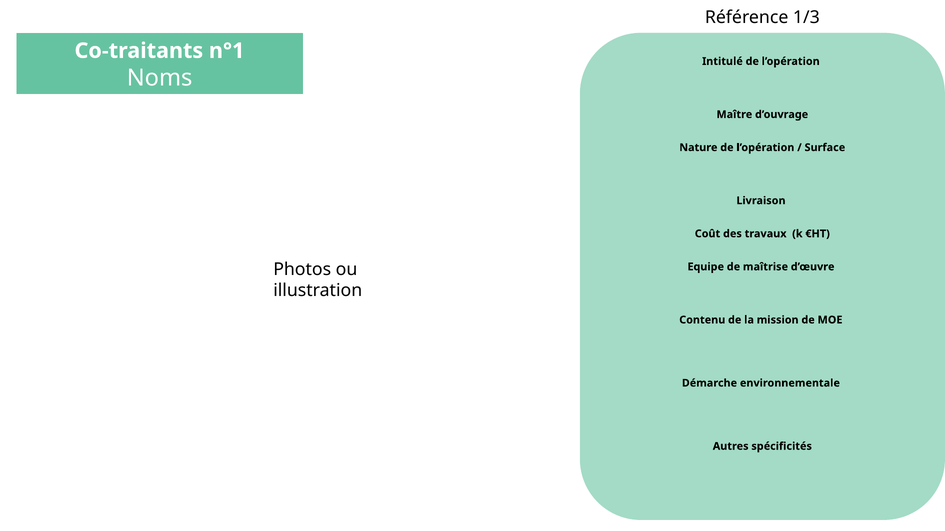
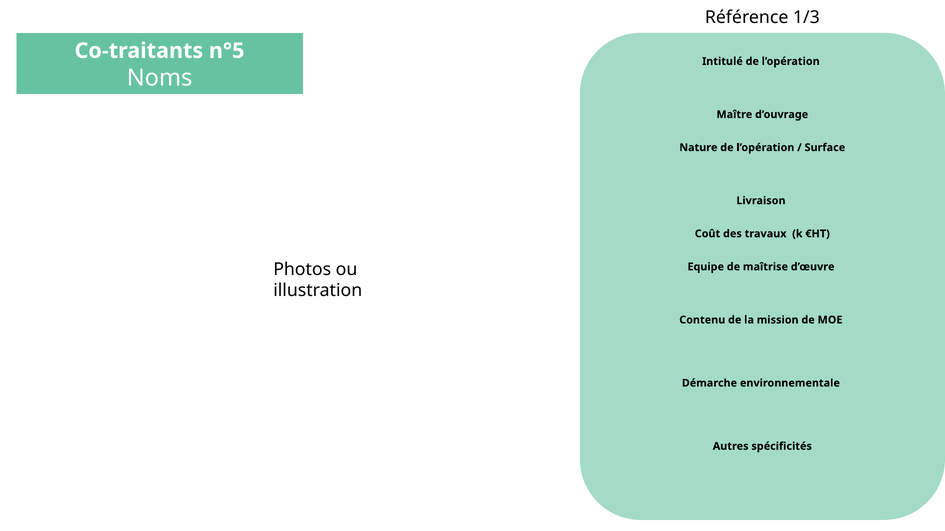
n°1: n°1 -> n°5 (227, 51)
